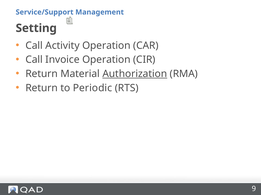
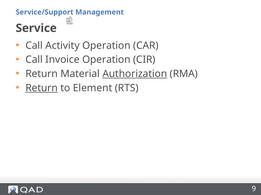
Setting: Setting -> Service (36, 28)
Return underline: none -> present (42, 88)
Periodic: Periodic -> Element (93, 88)
